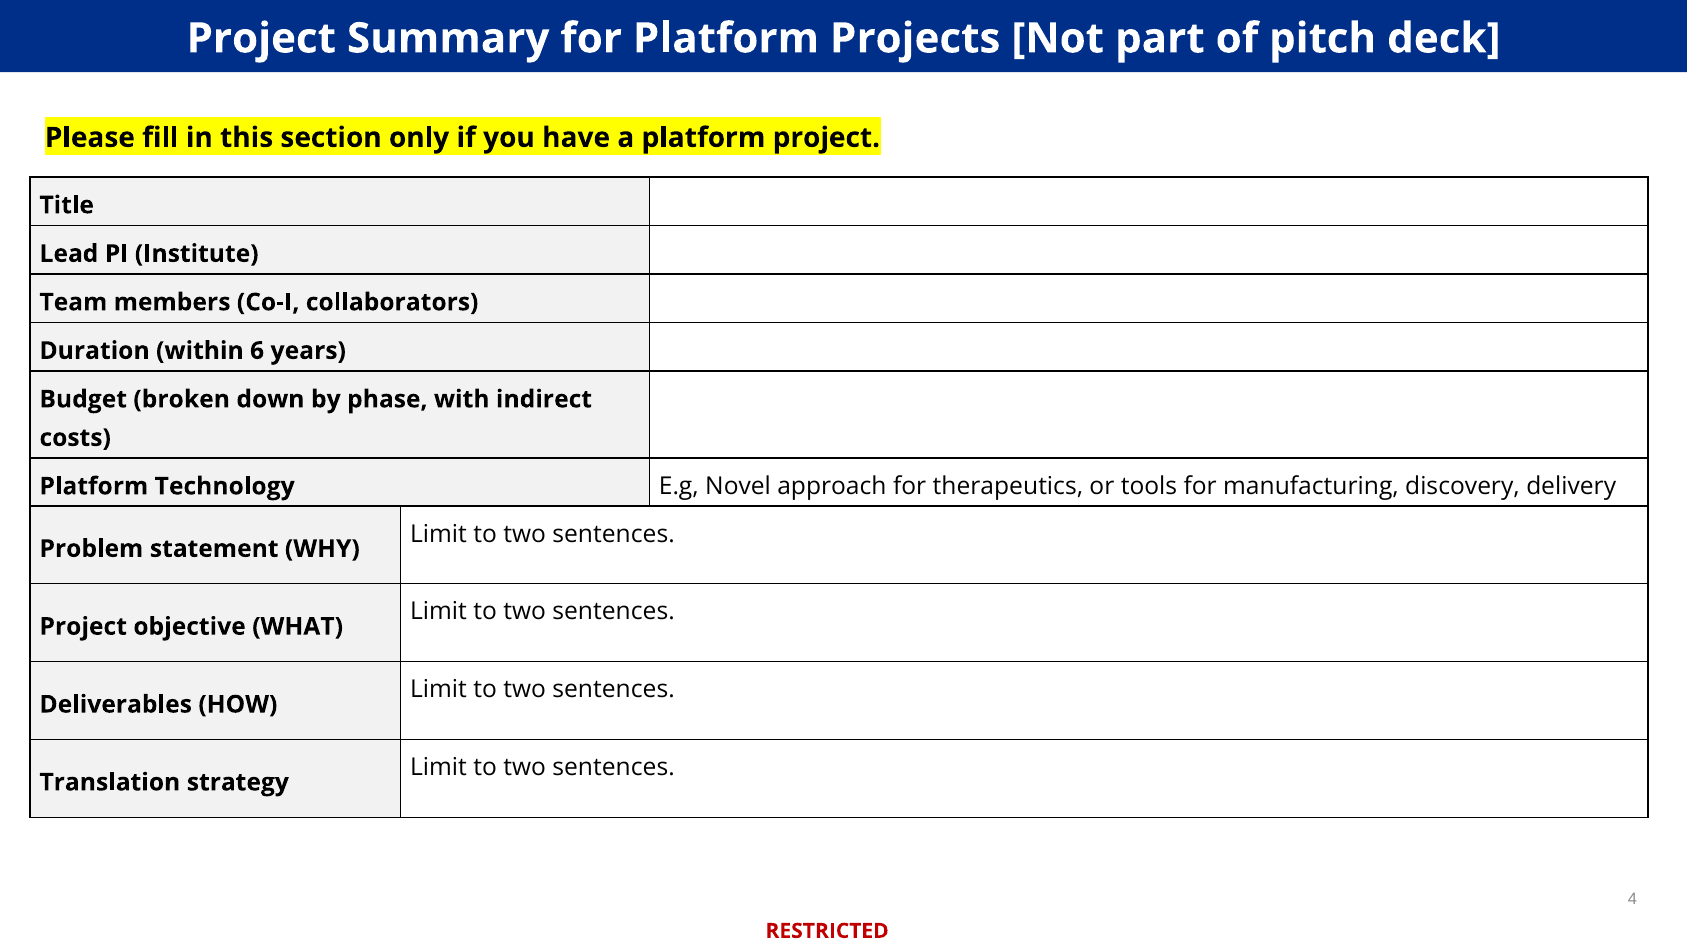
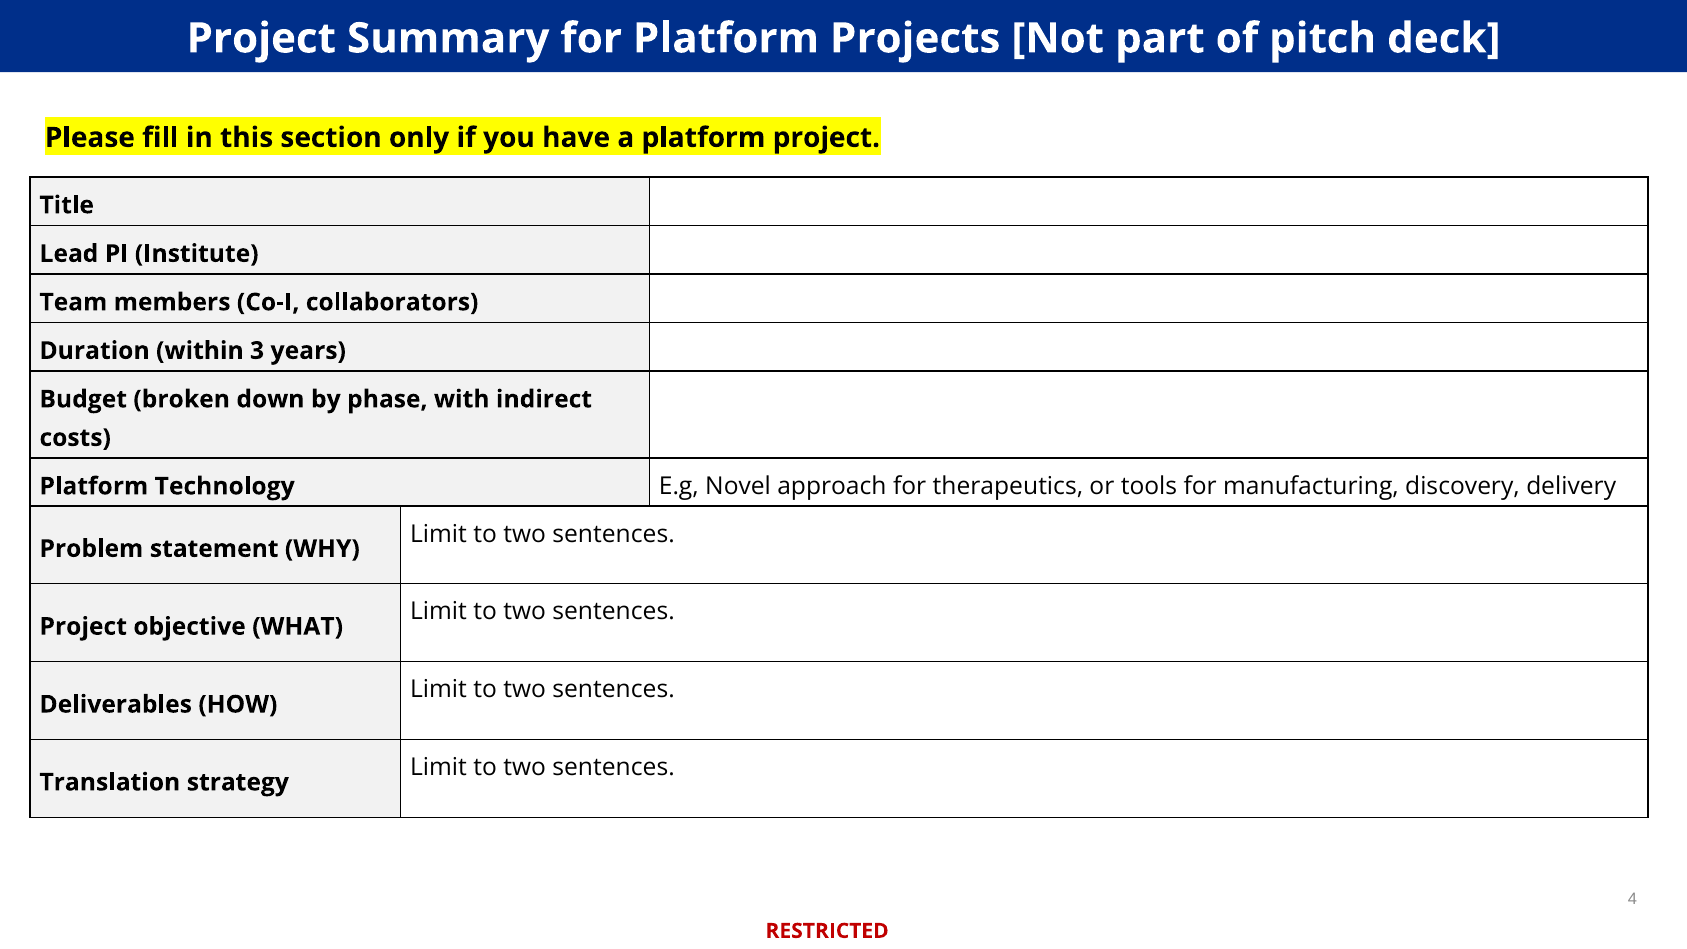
6: 6 -> 3 (257, 351)
